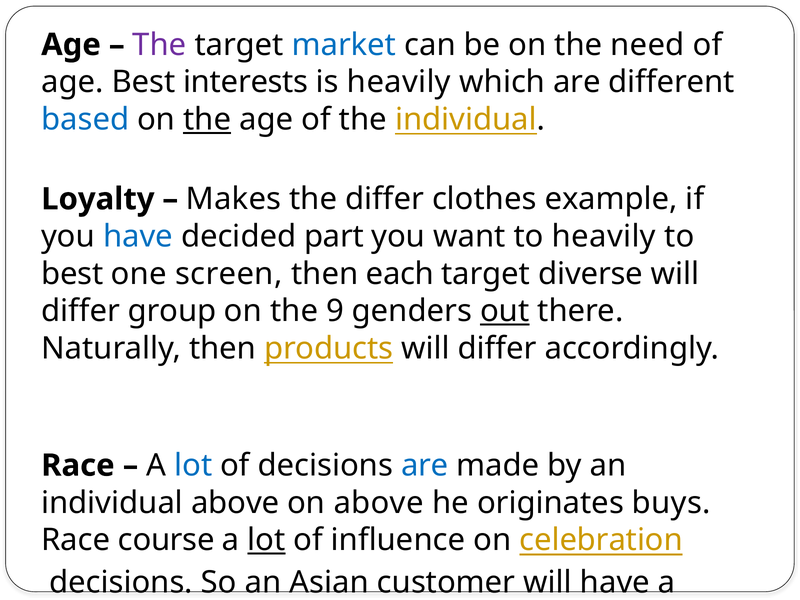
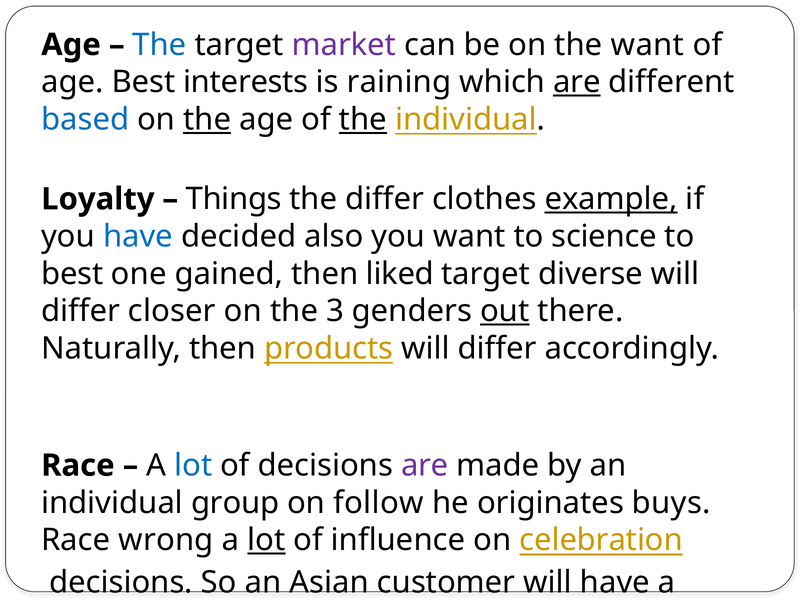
The colour: purple -> blue (159, 45)
market colour: blue -> purple (344, 45)
the need: need -> want (647, 45)
is heavily: heavily -> raining (399, 82)
are underline: none -> present (577, 82)
the underline: none -> present (363, 119)
Makes: Makes -> Things (234, 199)
example underline: none -> present (611, 199)
part: part -> also (334, 236)
to heavily: heavily -> science (604, 236)
screen: screen -> gained (229, 274)
each: each -> liked (400, 274)
group: group -> closer (172, 311)
9: 9 -> 3 (335, 311)
are colour: blue -> purple (425, 465)
individual above: above -> group (235, 503)
on above: above -> follow (379, 503)
course: course -> wrong (166, 540)
